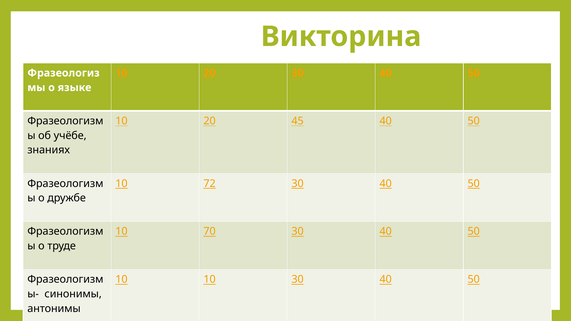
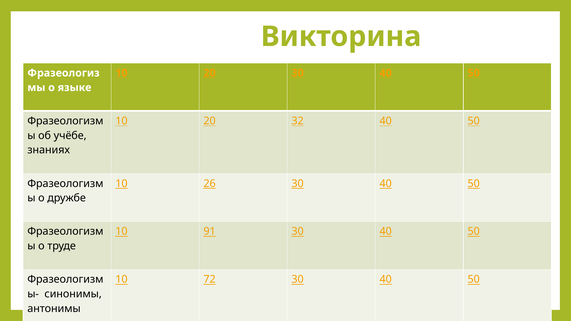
45: 45 -> 32 (298, 121)
72: 72 -> 26 (210, 184)
70: 70 -> 91 (210, 232)
10 10: 10 -> 72 (210, 280)
